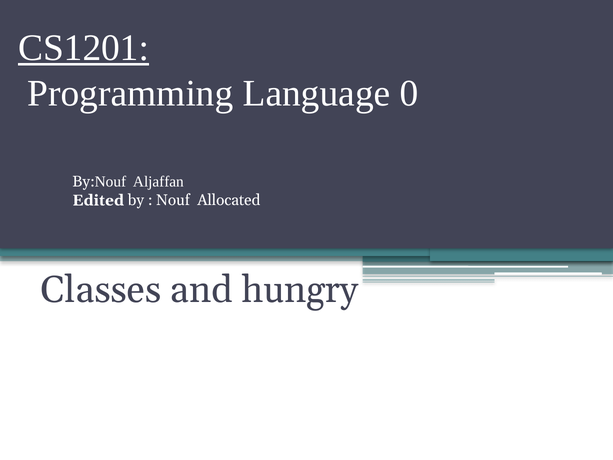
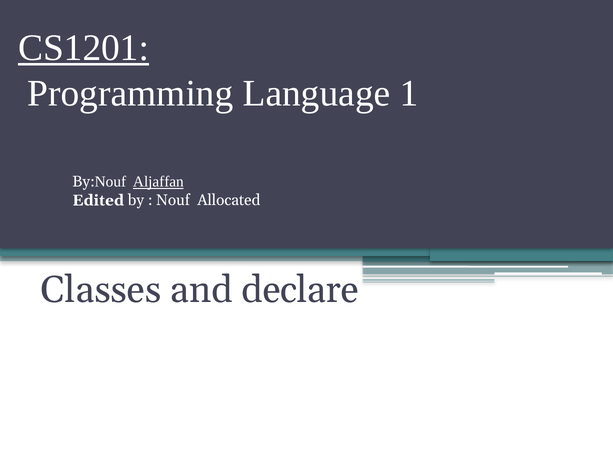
0: 0 -> 1 (409, 93)
Aljaffan underline: none -> present (158, 182)
hungry: hungry -> declare (300, 290)
